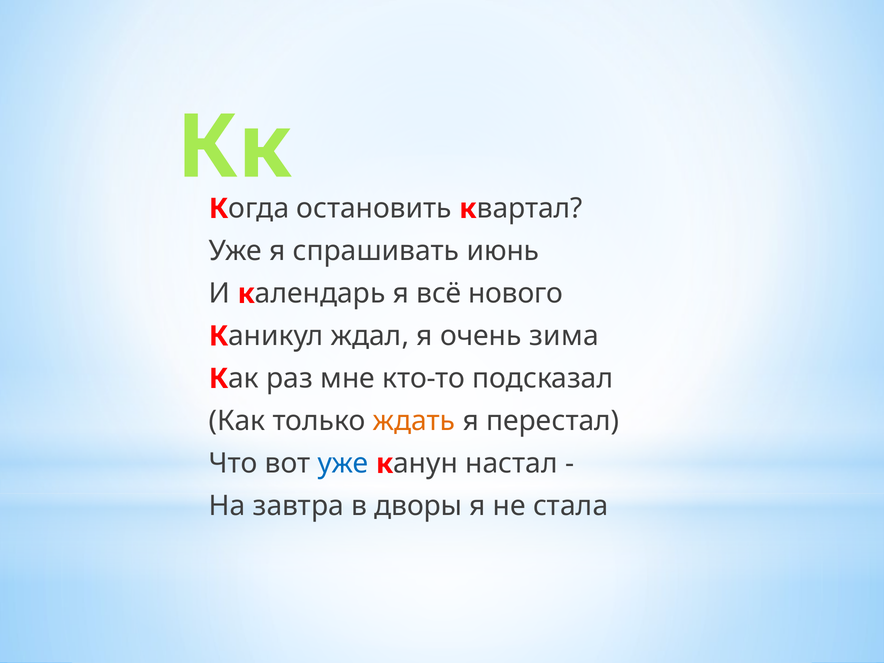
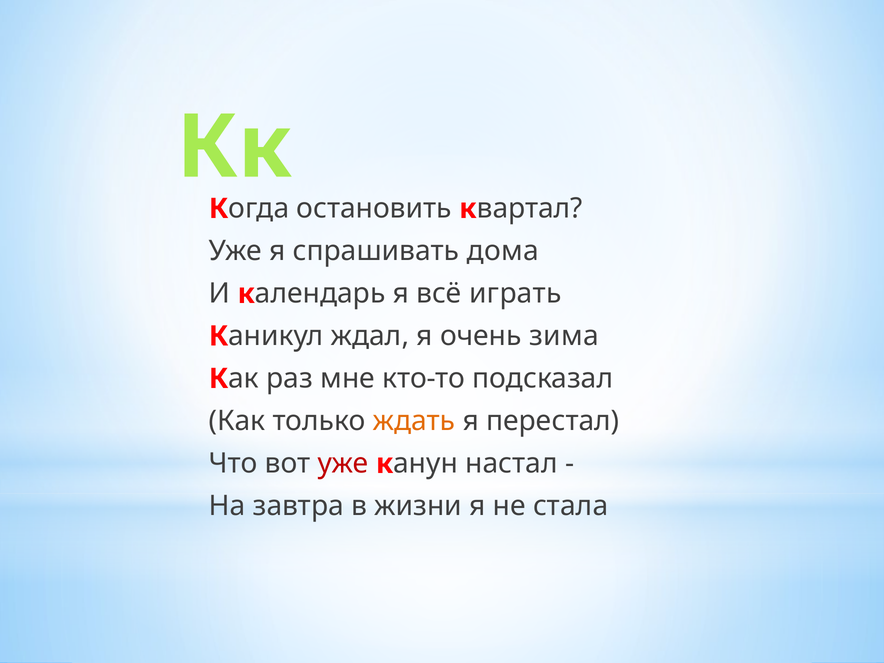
июнь: июнь -> дома (503, 251)
нового: нового -> играть (515, 294)
уже colour: blue -> red (343, 464)
дворы: дворы -> жизни (418, 506)
